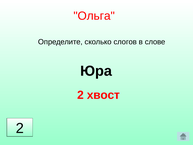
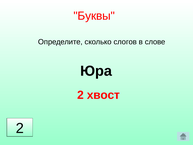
Ольга: Ольга -> Буквы (94, 16)
